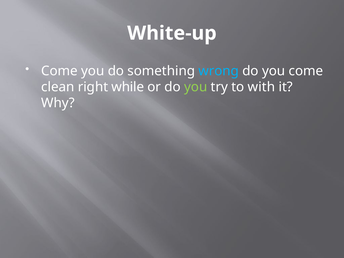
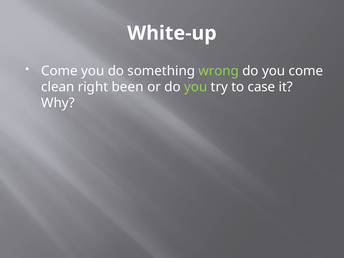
wrong colour: light blue -> light green (219, 71)
while: while -> been (128, 87)
with: with -> case (261, 87)
